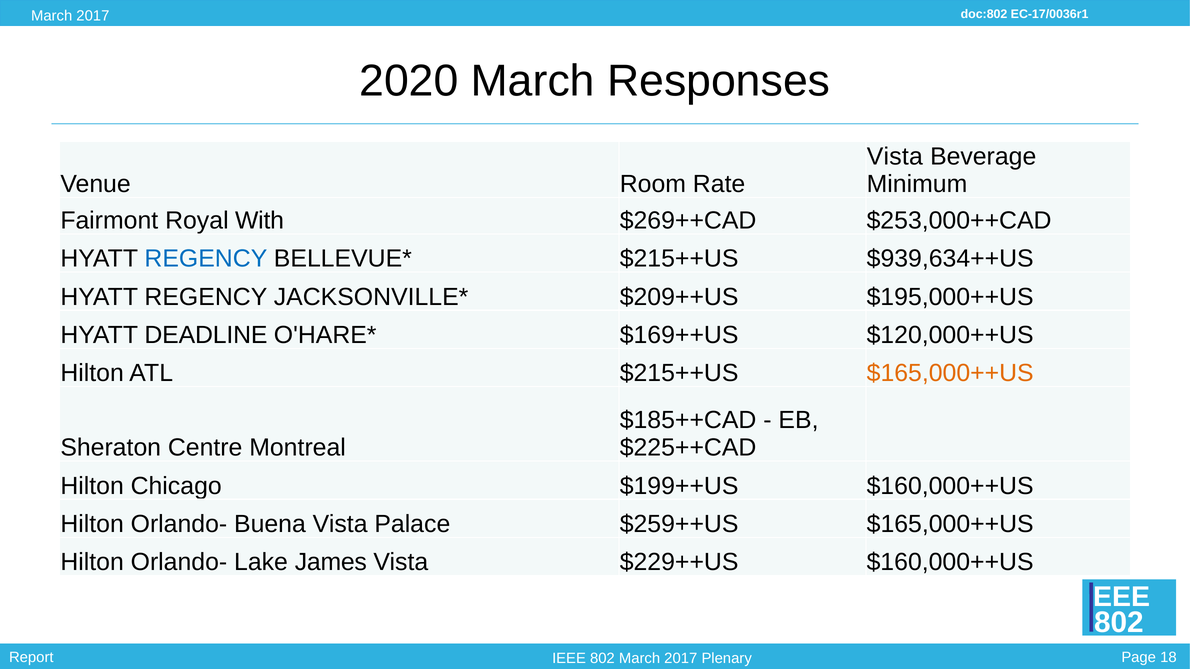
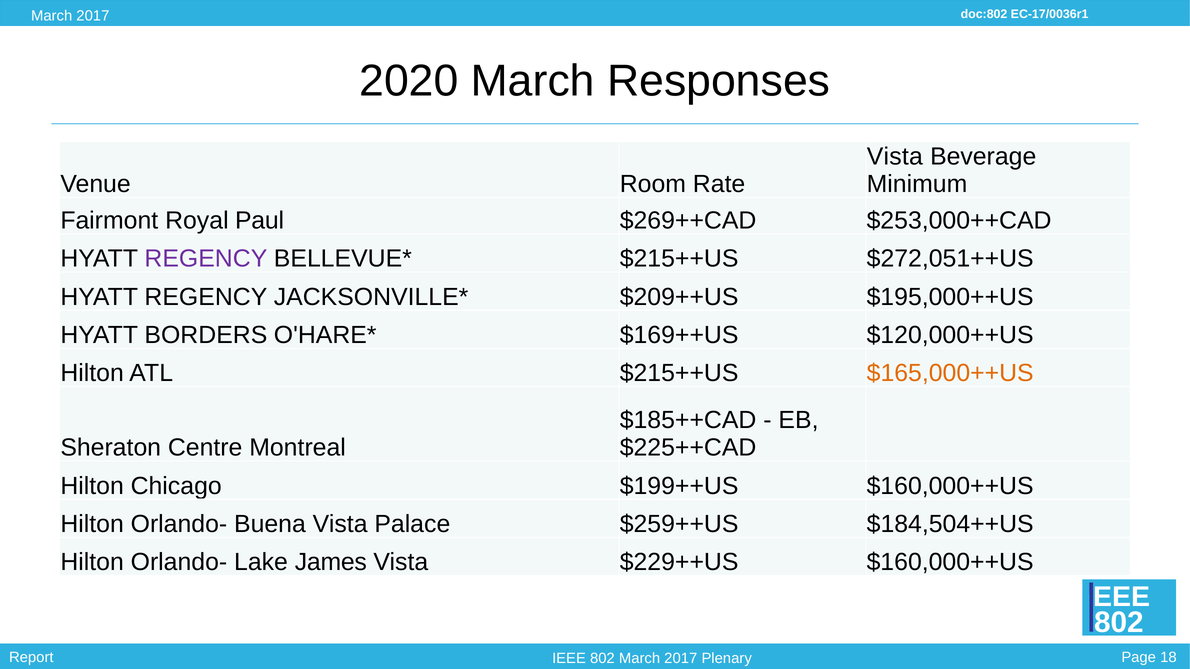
With: With -> Paul (260, 221)
REGENCY colour: blue -> purple (206, 259)
$939,634++US: $939,634++US -> $272,051++US (950, 259)
DEADLINE: DEADLINE -> BORDERS (206, 335)
$259++US $165,000++US: $165,000++US -> $184,504++US (950, 524)
